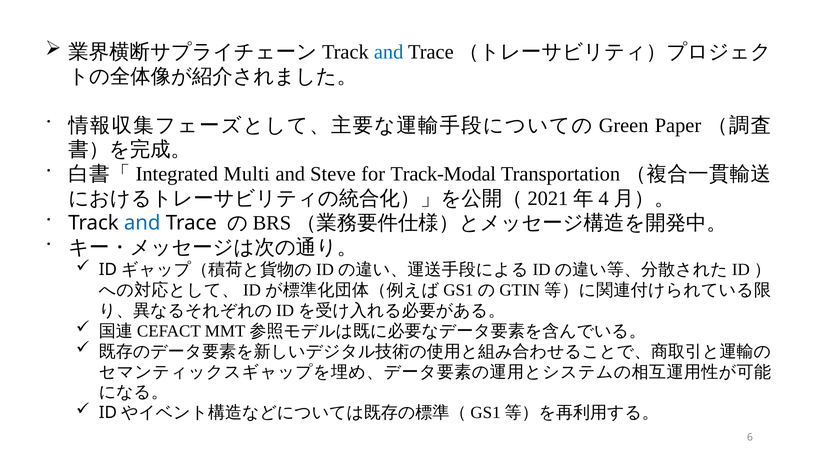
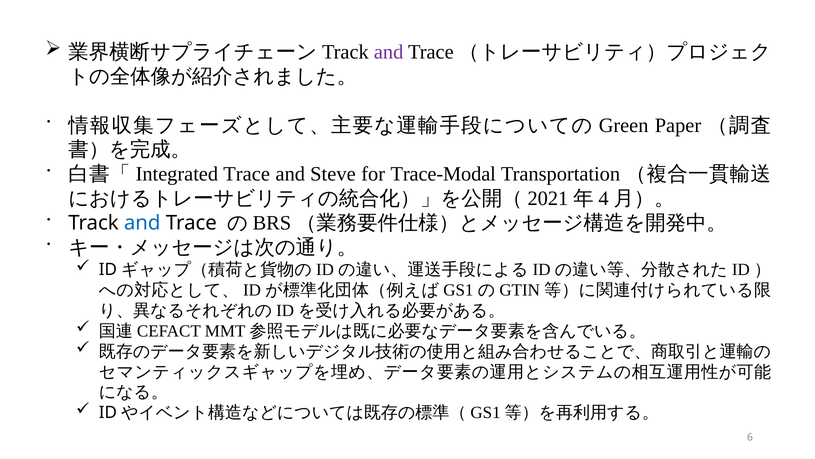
and colour: blue -> purple (389, 52)
Multi: Multi -> Trace (247, 174)
Track-Modal: Track-Modal -> Trace-Modal (443, 174)
